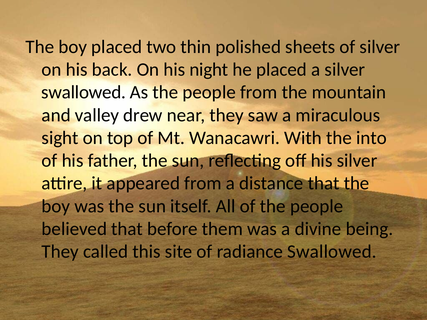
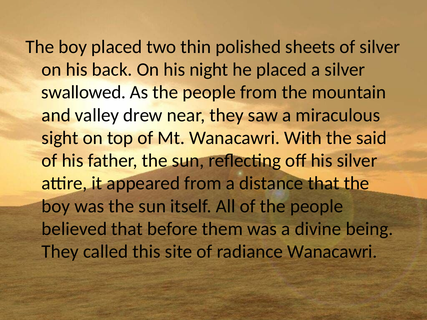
into: into -> said (372, 138)
radiance Swallowed: Swallowed -> Wanacawri (332, 252)
